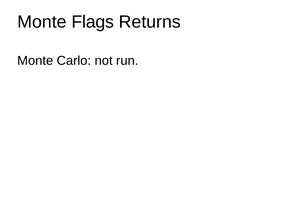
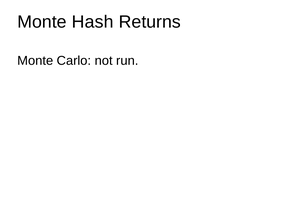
Flags: Flags -> Hash (93, 22)
